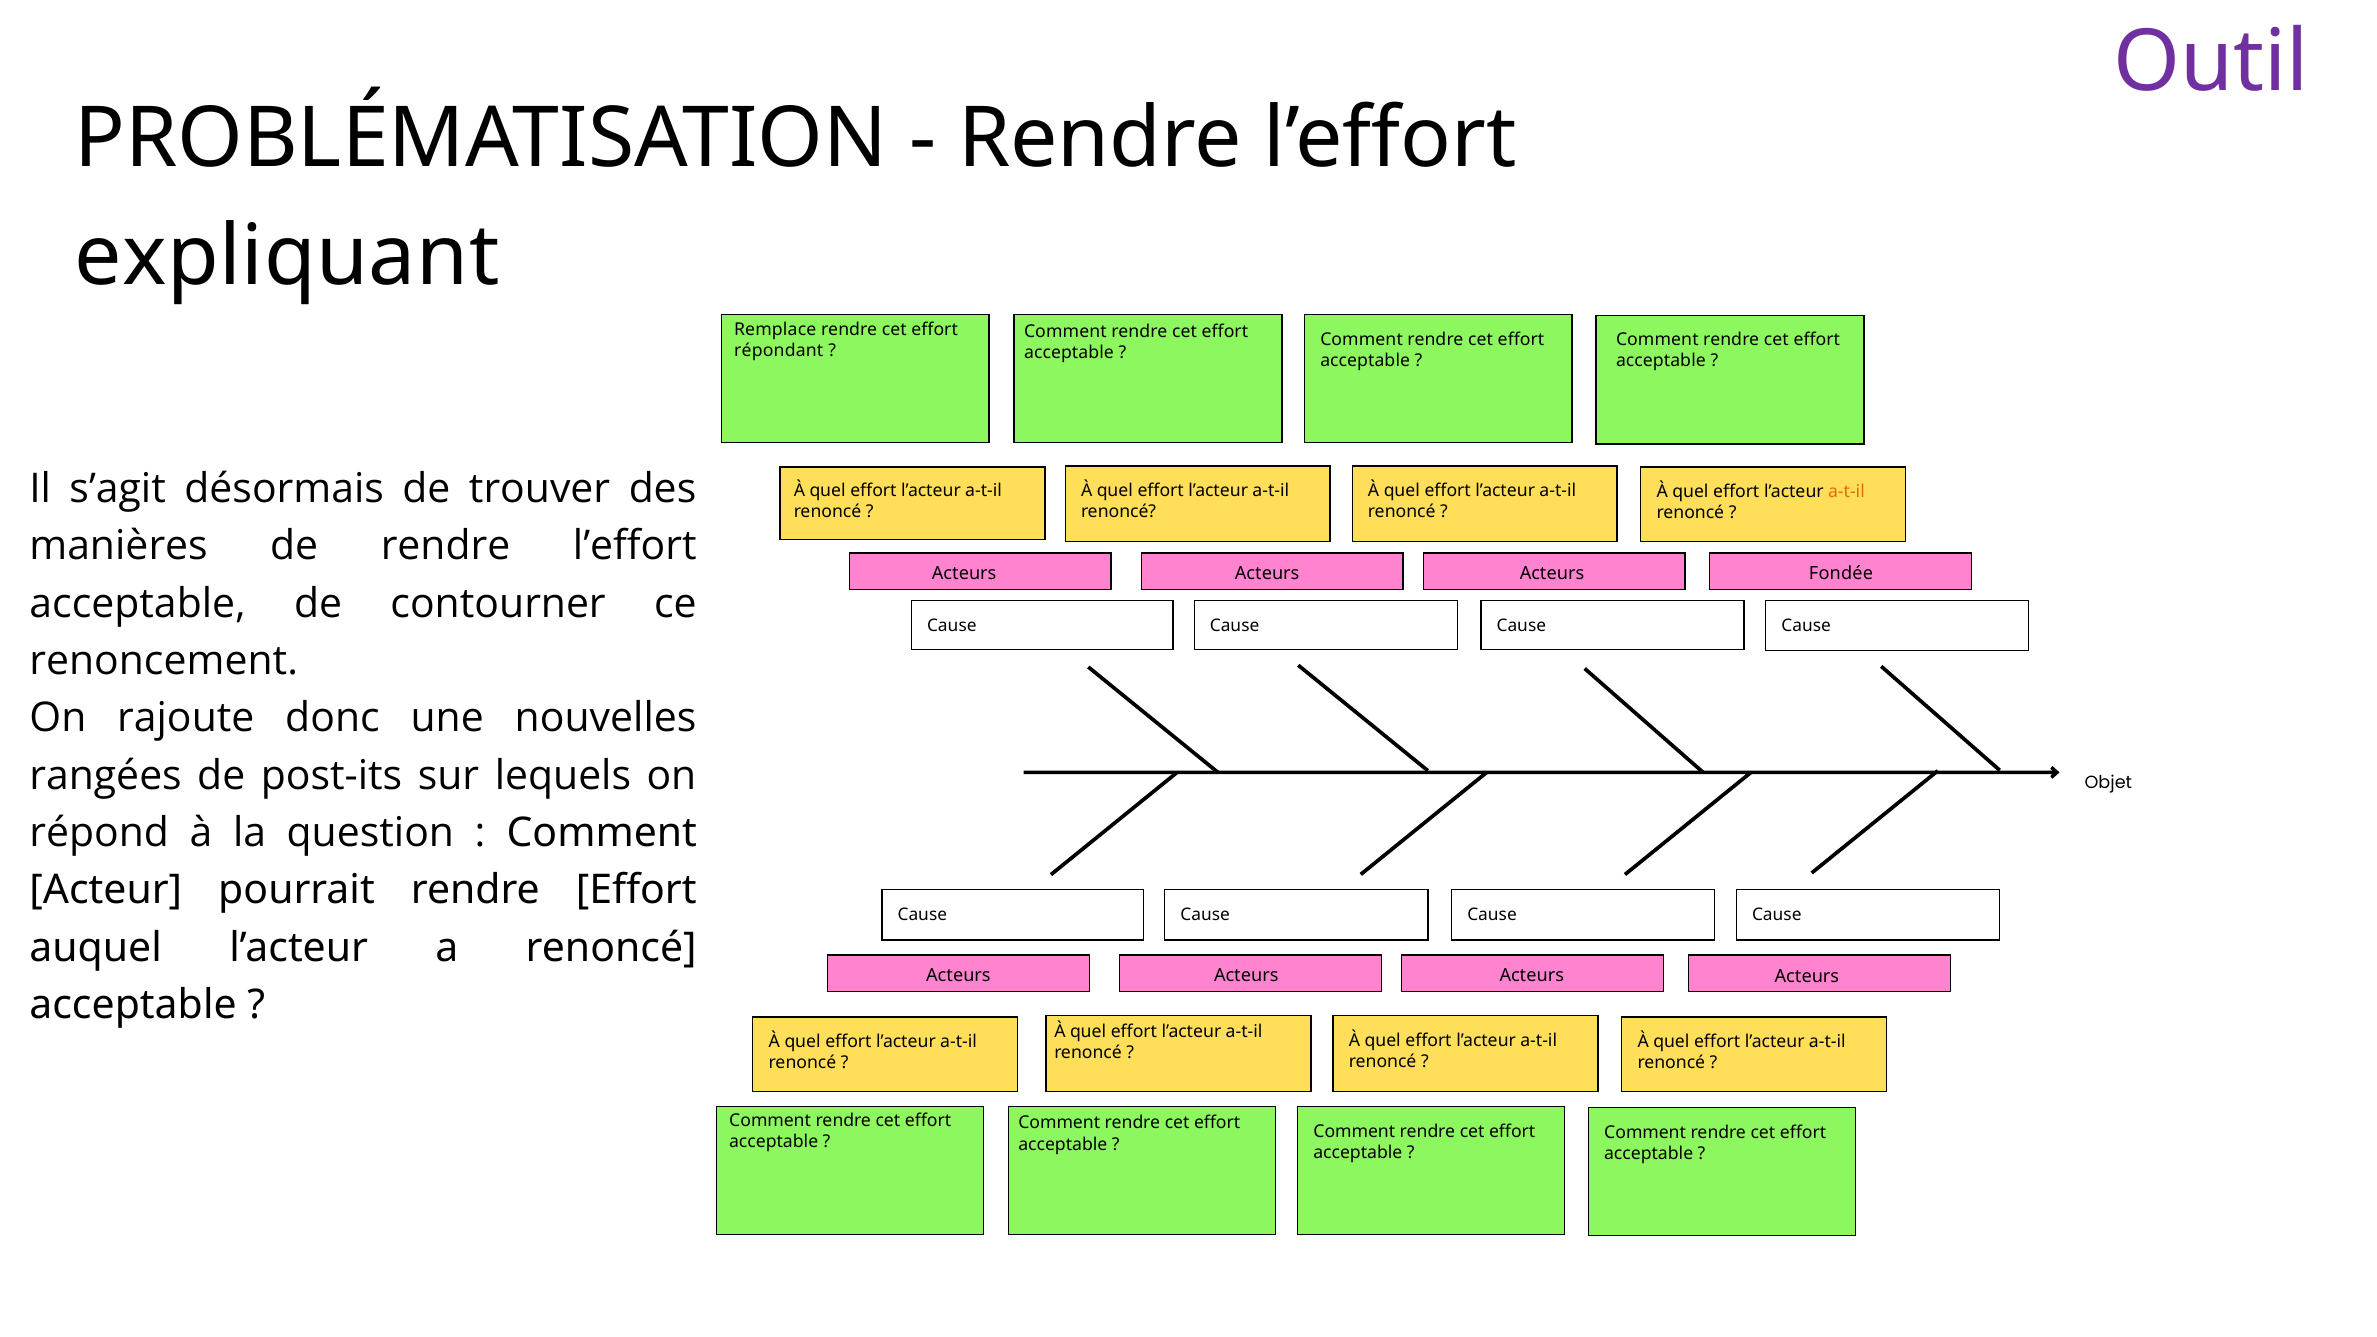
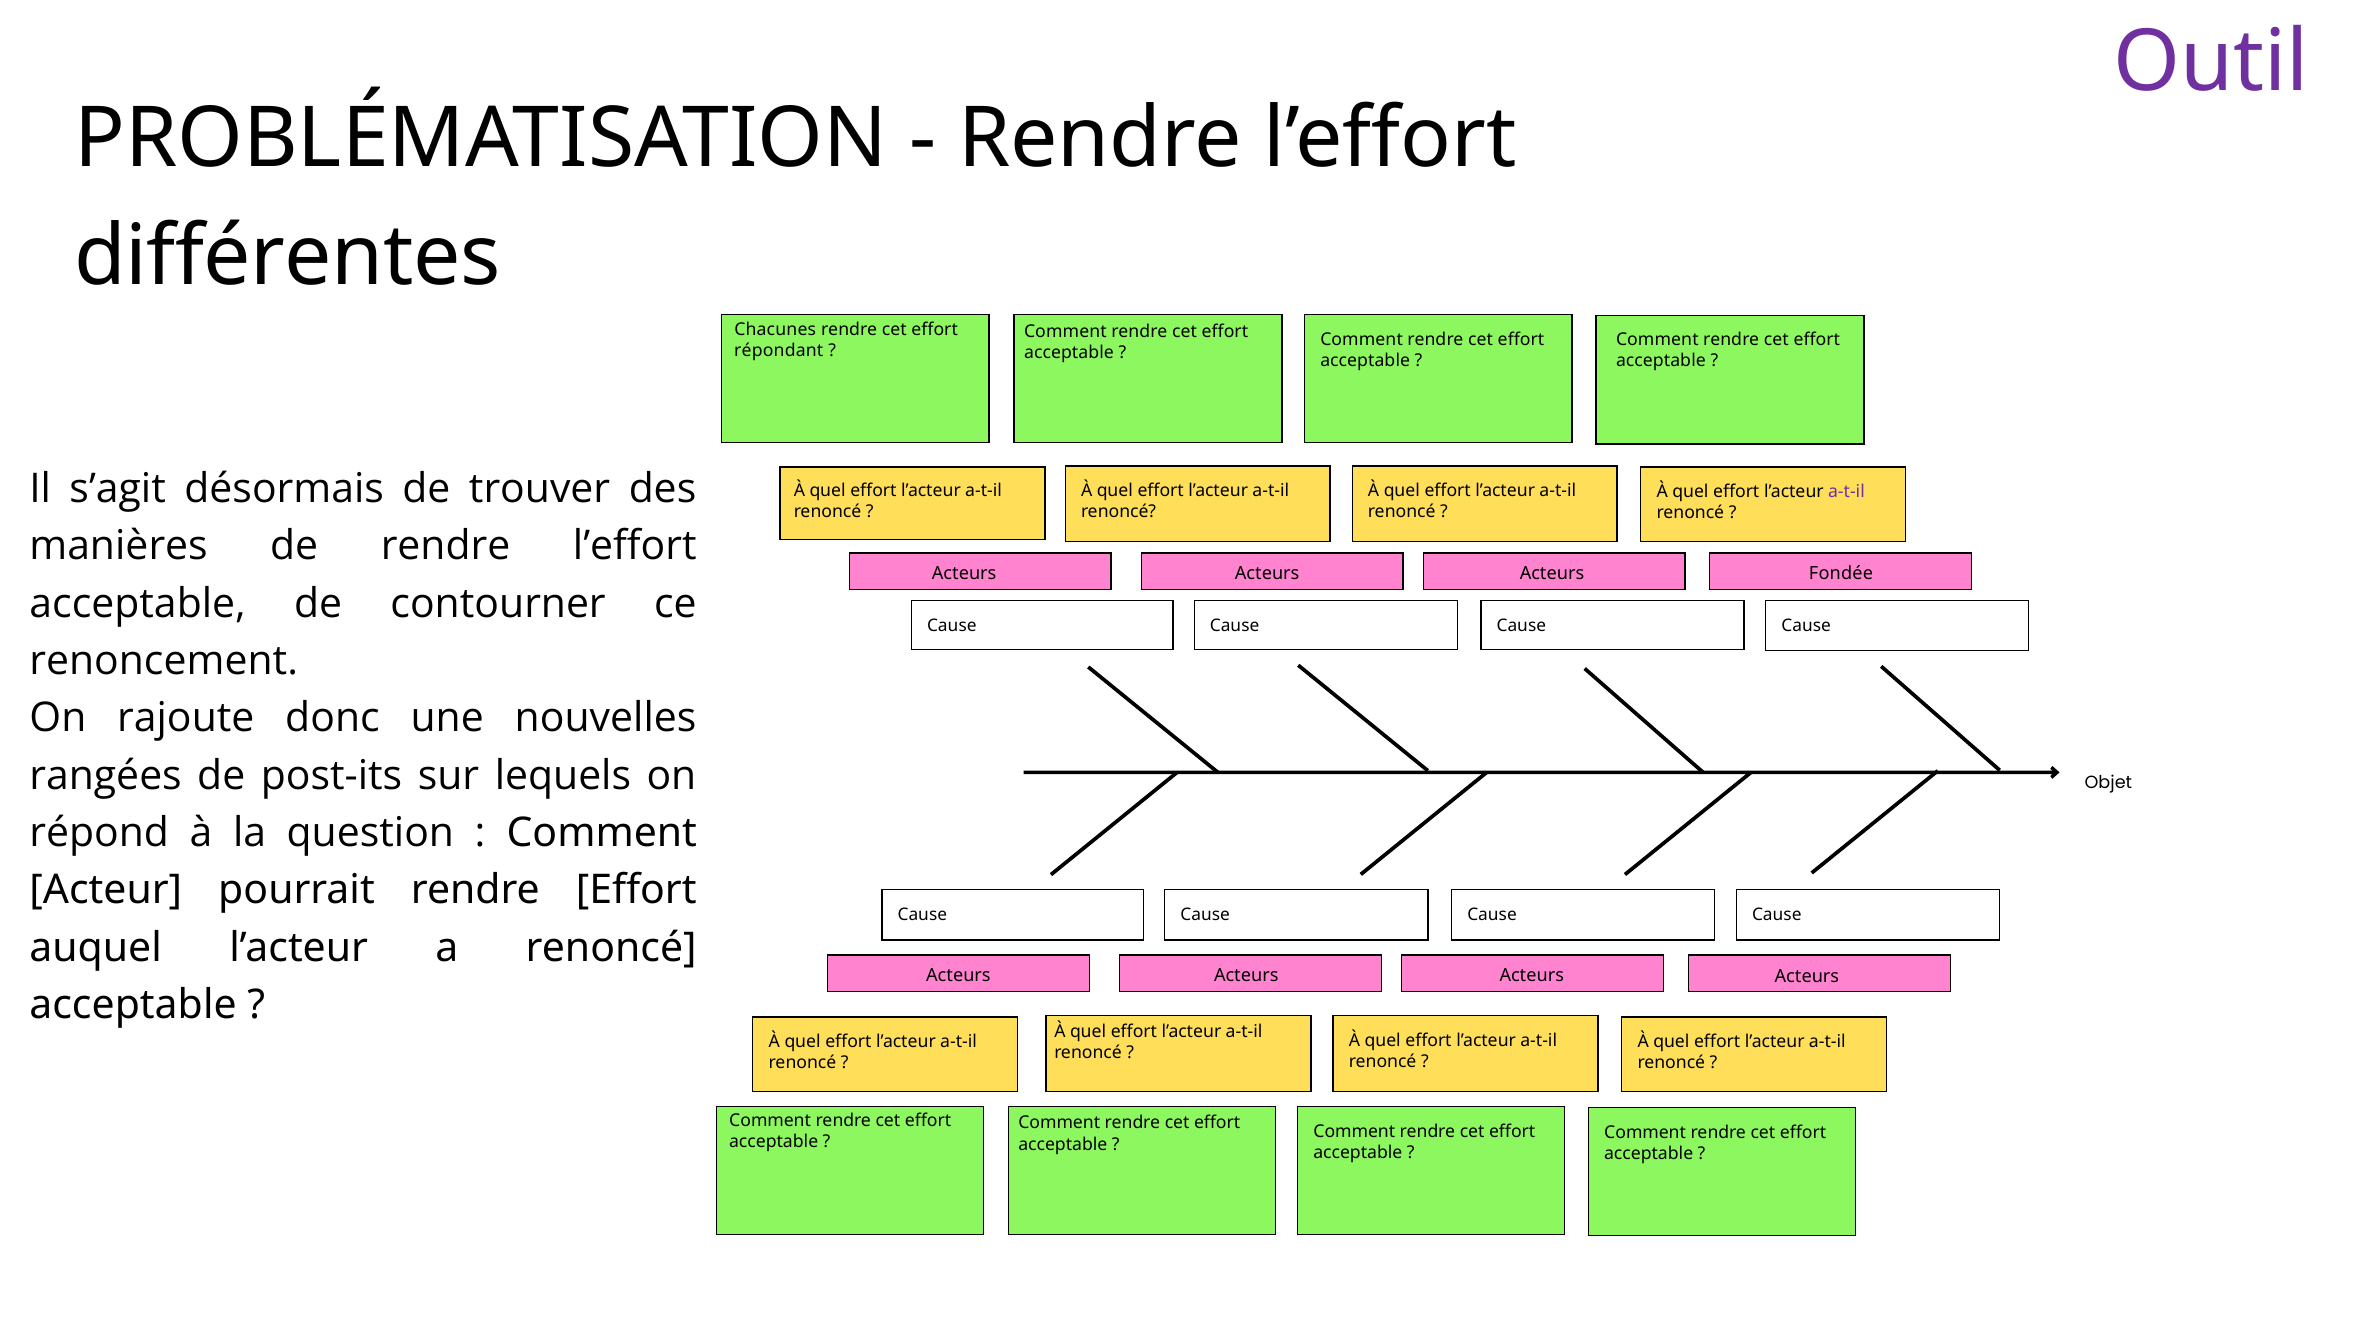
expliquant: expliquant -> différentes (287, 256)
Remplace: Remplace -> Chacunes (775, 329)
a-t-il colour: orange -> purple (1846, 492)
